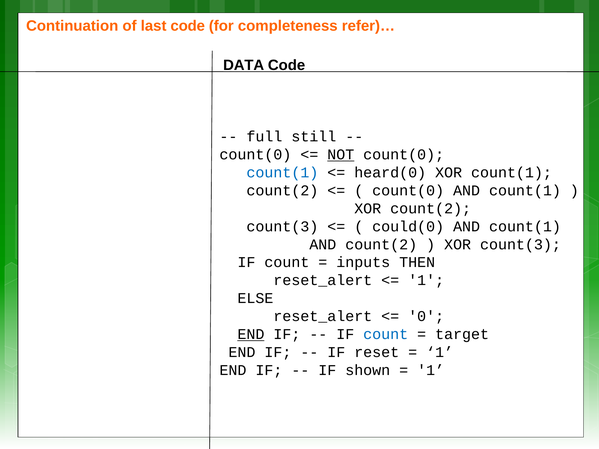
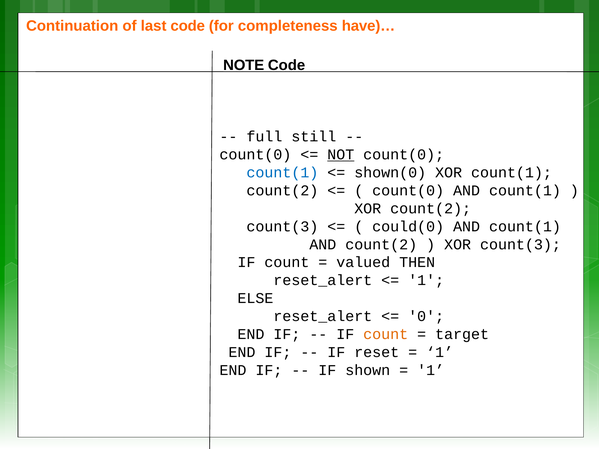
refer)…: refer)… -> have)… (368, 26)
DATA: DATA -> NOTE (244, 65)
heard(0: heard(0 -> shown(0 (390, 173)
inputs: inputs -> valued (363, 263)
END underline: present -> none (251, 334)
count colour: blue -> orange (386, 334)
